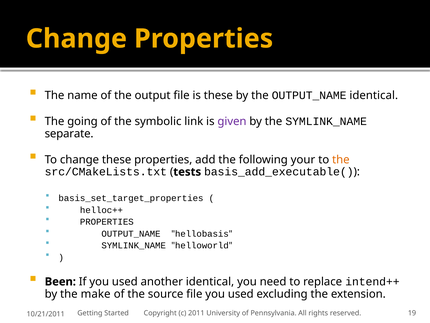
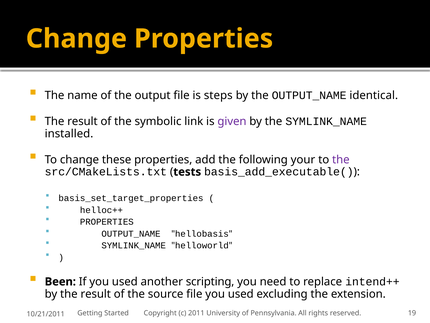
is these: these -> steps (218, 95)
going: going -> result (82, 121)
separate: separate -> installed (69, 134)
the colour: orange -> purple (341, 159)
another identical: identical -> scripting (210, 281)
by the make: make -> result (96, 294)
